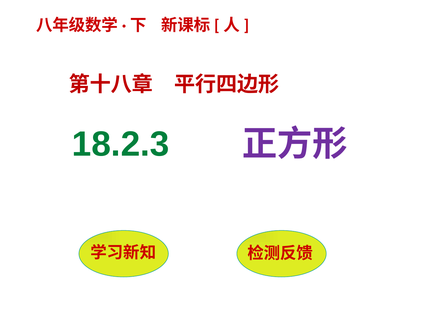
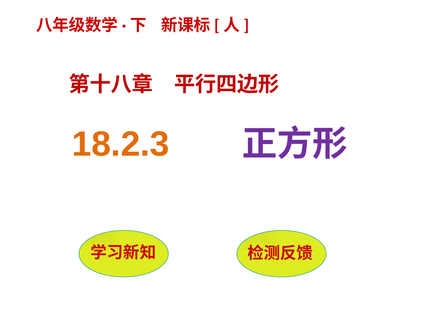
18.2.3 colour: green -> orange (121, 144)
